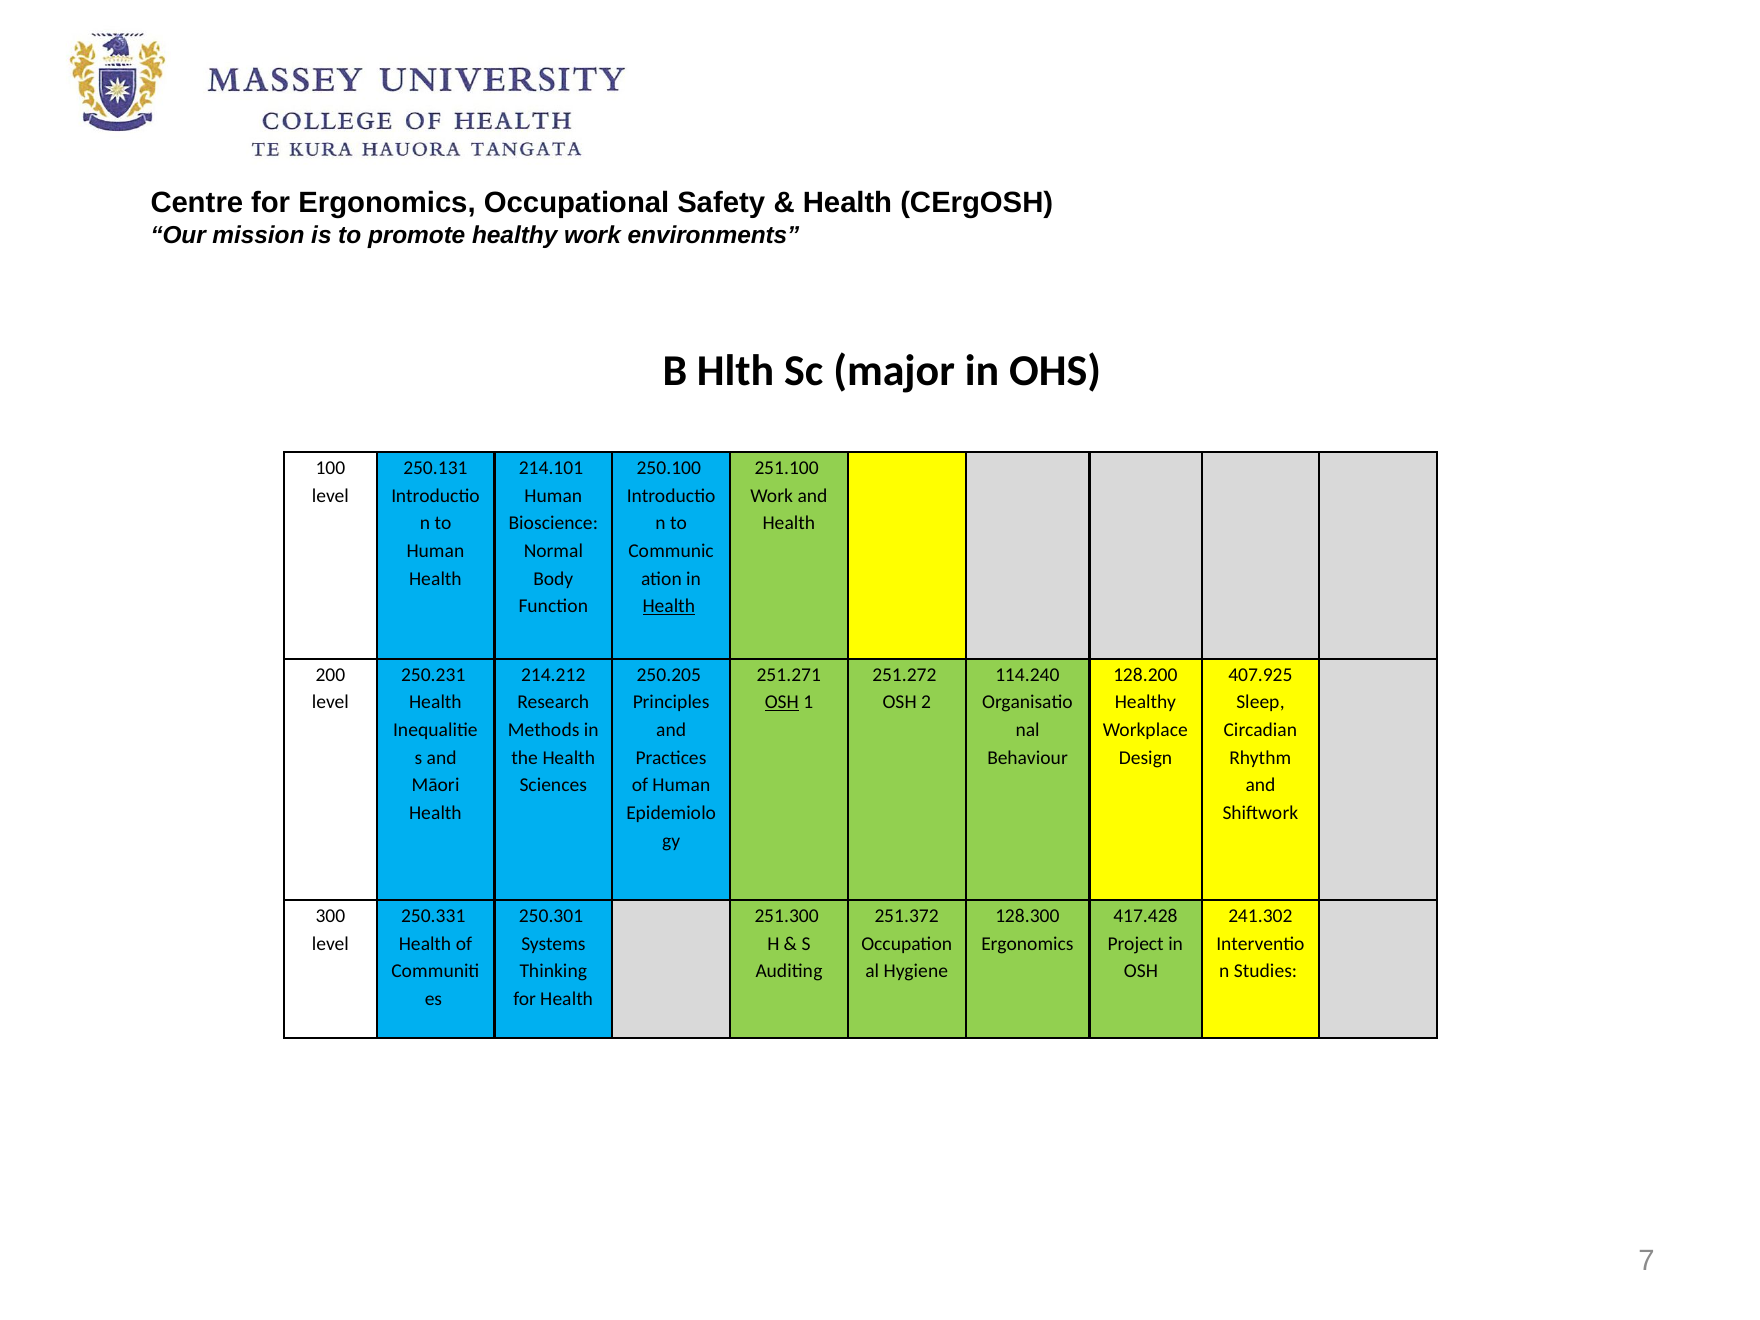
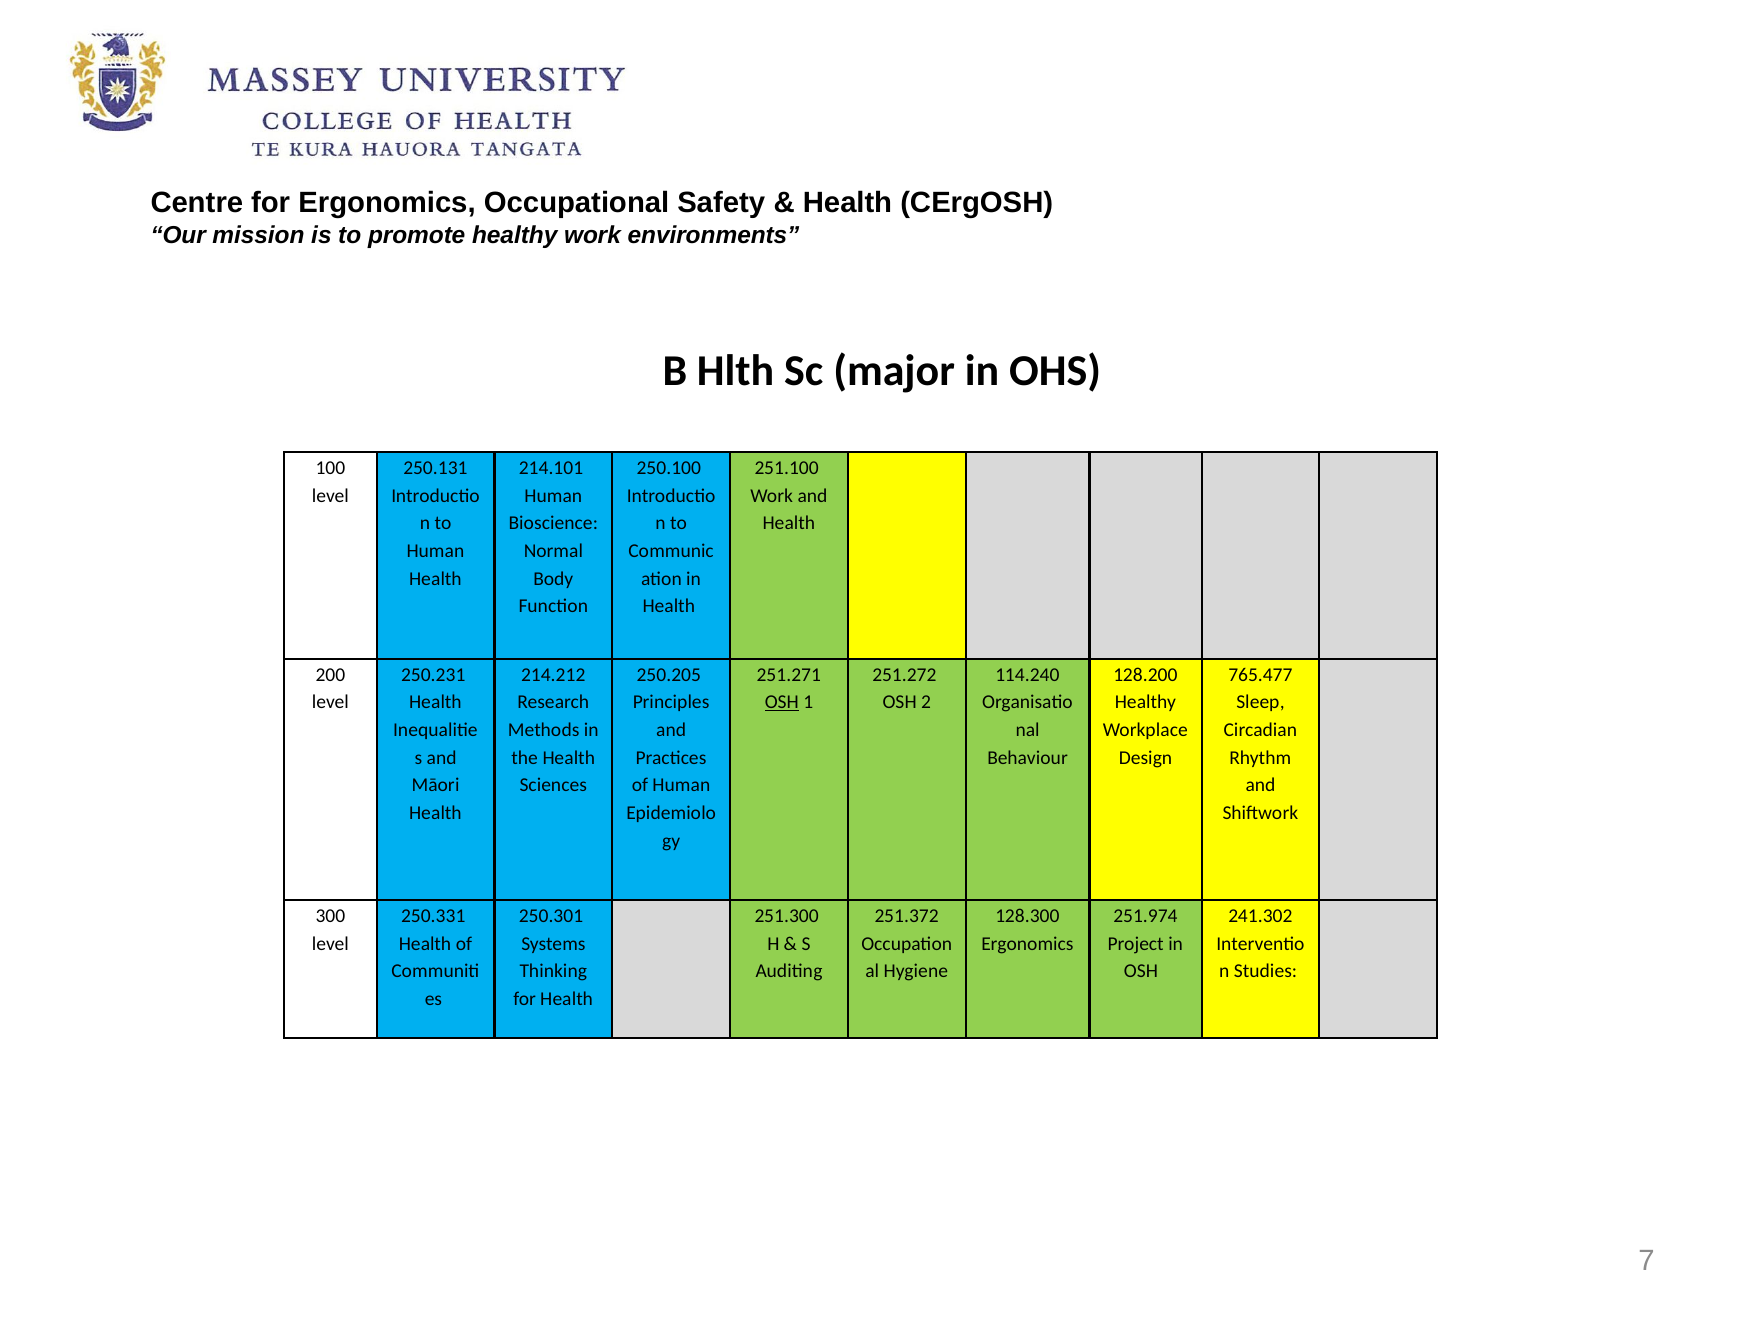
Health underline: present -> none (669, 606)
407.925: 407.925 -> 765.477 (1260, 675)
417.428: 417.428 -> 251.974 (1145, 916)
